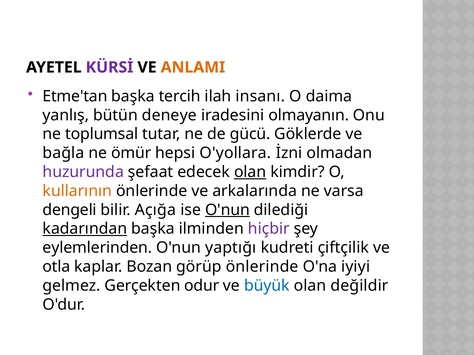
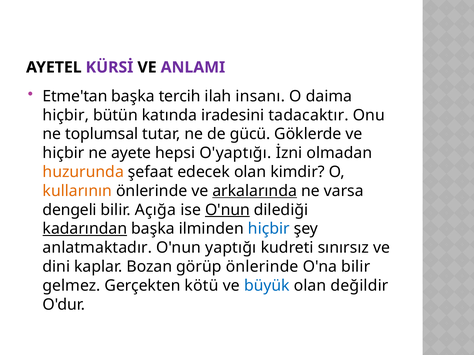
ANLAMI colour: orange -> purple (193, 67)
yanlış: yanlış -> hiçbir (66, 115)
deneye: deneye -> katında (169, 115)
olmayanın: olmayanın -> tadacaktır (309, 115)
bağla: bağla -> hiçbir (63, 153)
ömür: ömür -> ayete (131, 153)
O'yollara: O'yollara -> O'yaptığı (235, 153)
huzurunda colour: purple -> orange (83, 172)
olan underline: present -> none (250, 172)
arkalarında underline: none -> present (255, 191)
hiçbir colour: purple -> blue (269, 229)
eylemlerinden: eylemlerinden -> anlatmaktadır (97, 248)
çiftçilik: çiftçilik -> sınırsız (343, 248)
otla: otla -> dini (56, 267)
O'na iyiyi: iyiyi -> bilir (356, 267)
odur: odur -> kötü (202, 286)
